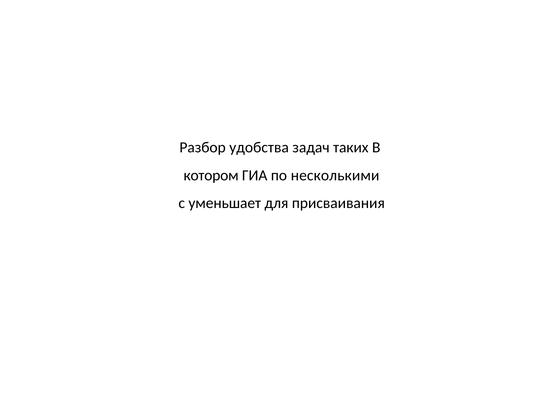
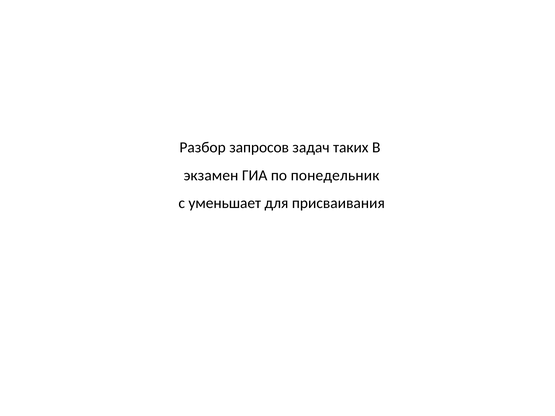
удобства: удобства -> запросов (259, 148)
котором: котором -> экзамен (211, 175)
несколькими: несколькими -> понедельник (335, 175)
